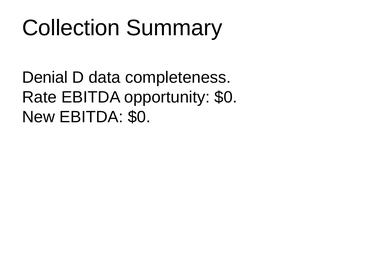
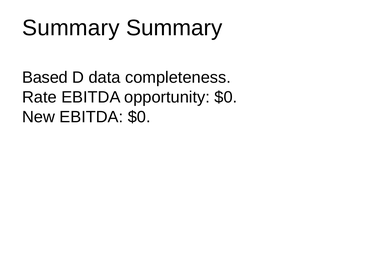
Collection: Collection -> Summary (71, 28)
Denial: Denial -> Based (45, 77)
